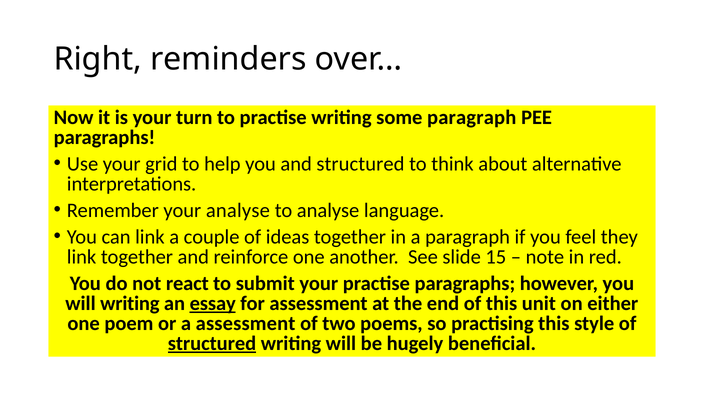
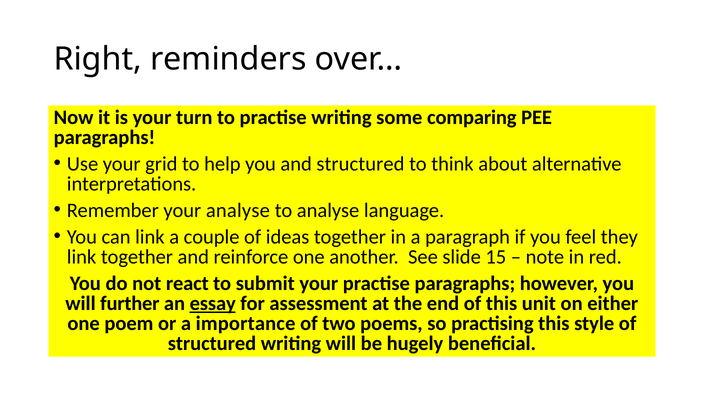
some paragraph: paragraph -> comparing (472, 117)
will writing: writing -> further (130, 303)
a assessment: assessment -> importance (246, 323)
structured underline: present -> none (212, 343)
